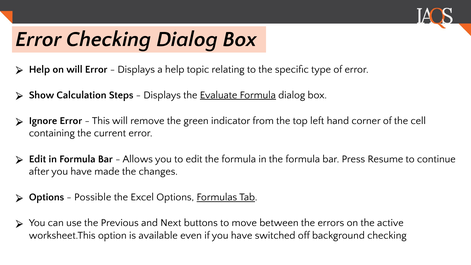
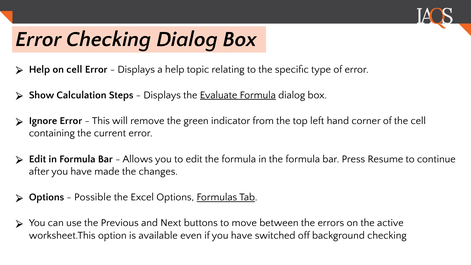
on will: will -> cell (74, 69)
